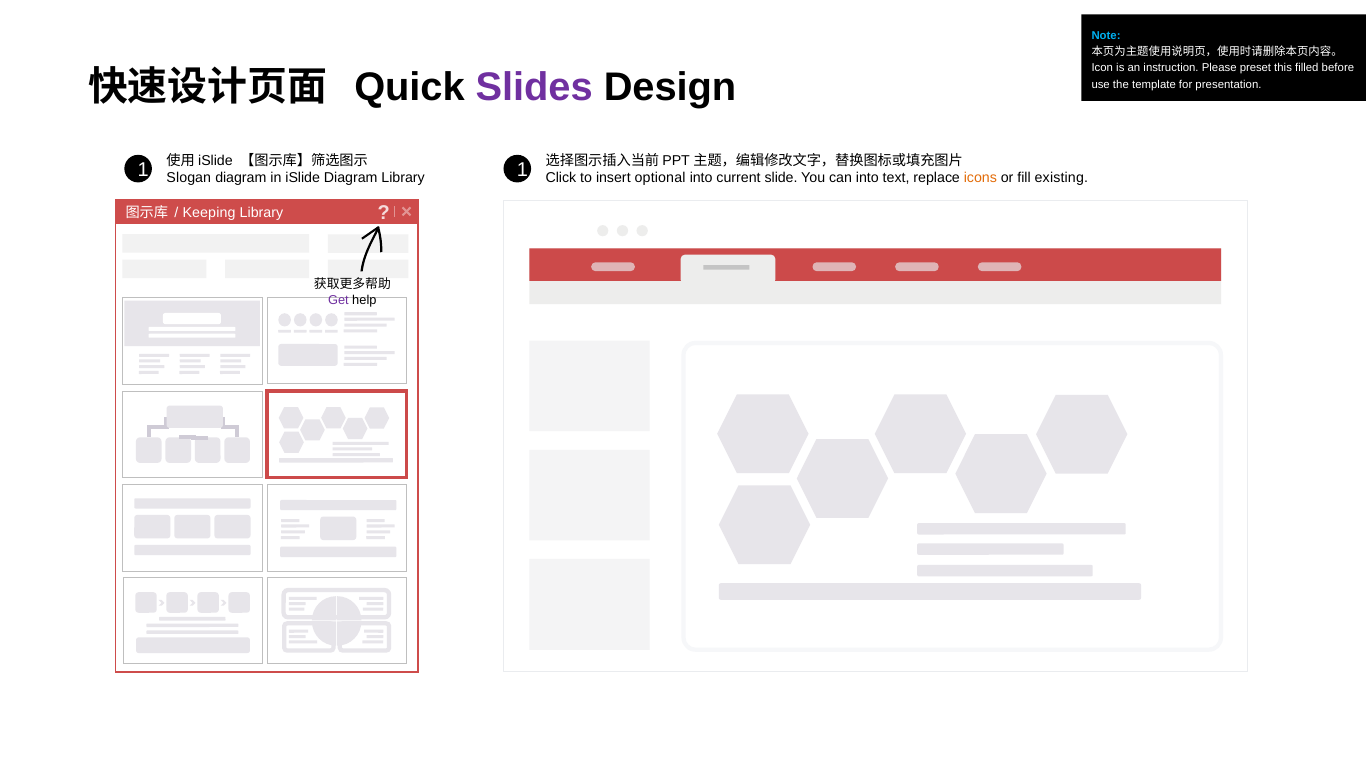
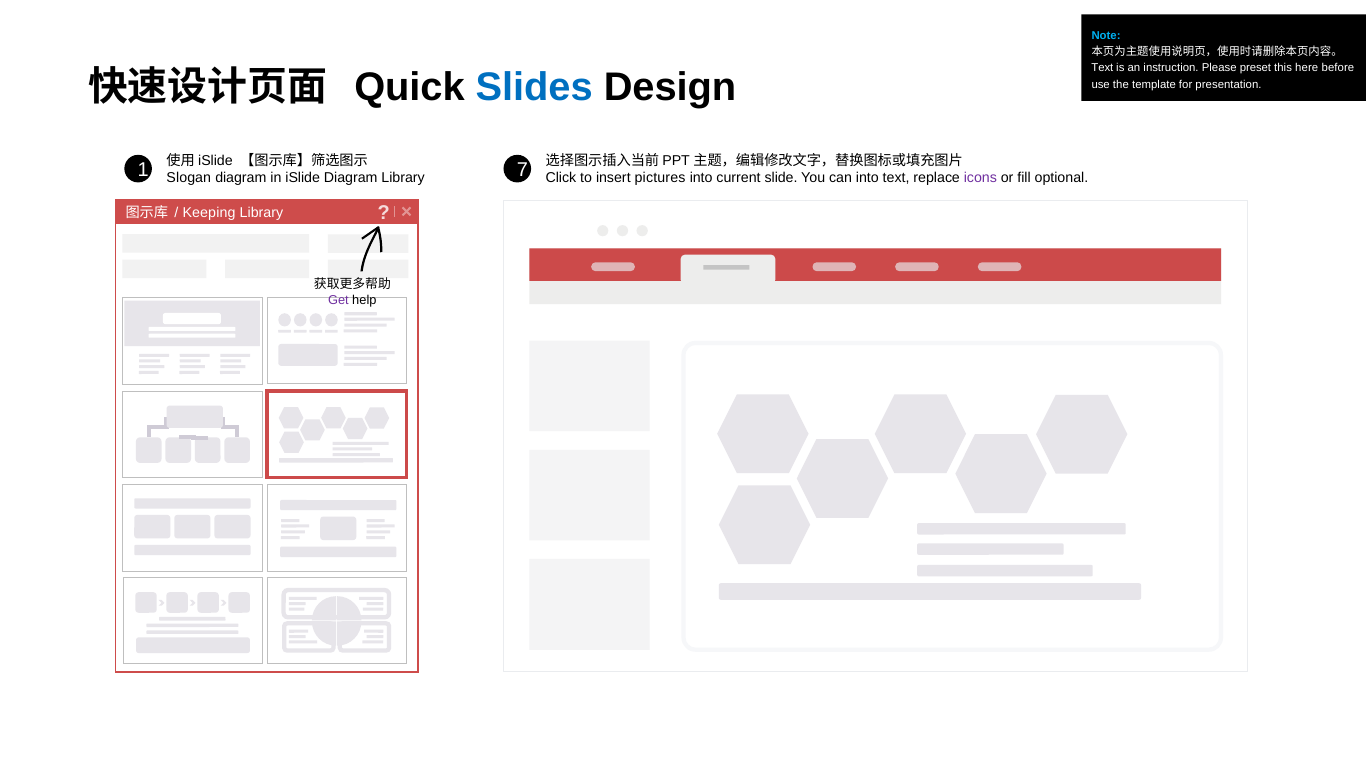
Icon: Icon -> Text (1102, 68)
filled: filled -> here (1307, 68)
Slides colour: purple -> blue (534, 87)
1 1: 1 -> 7 (522, 170)
optional: optional -> pictures (660, 178)
icons colour: orange -> purple (980, 178)
existing: existing -> optional (1061, 178)
